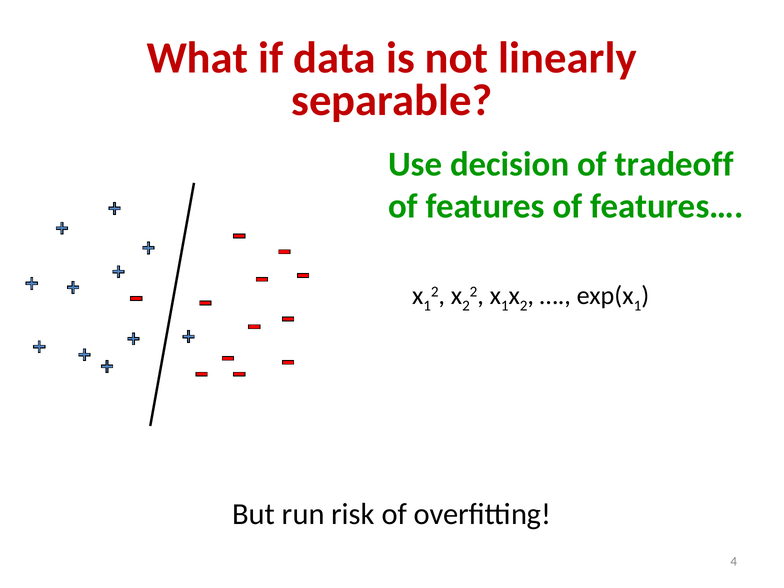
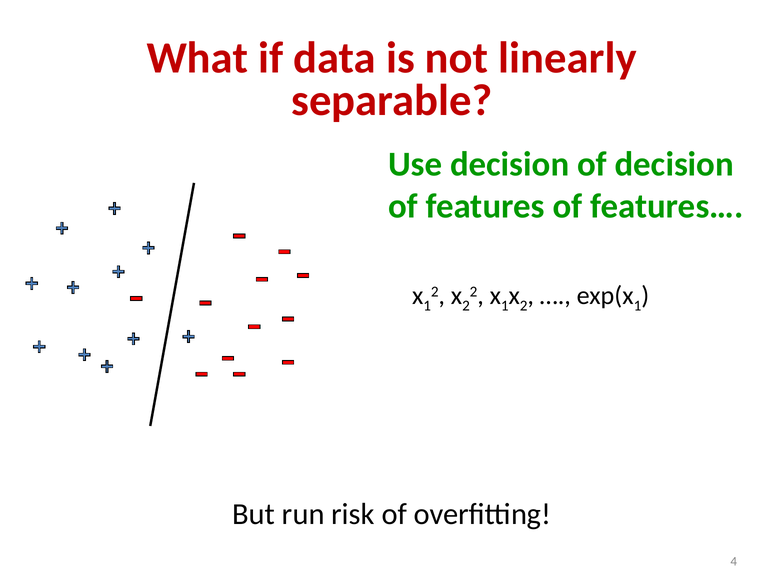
of tradeoff: tradeoff -> decision (674, 164)
